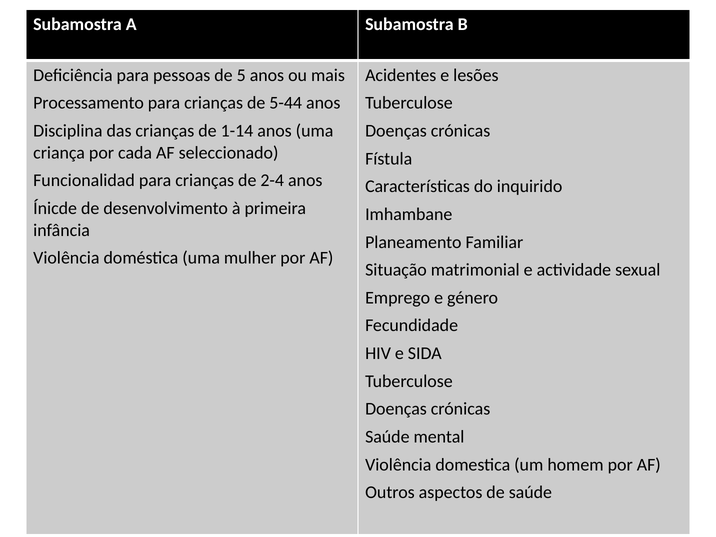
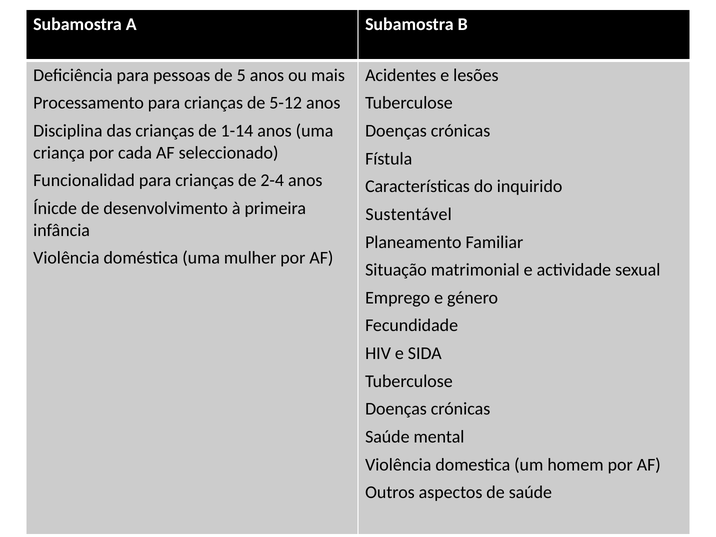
5-44: 5-44 -> 5-12 (286, 103)
Imhambane: Imhambane -> Sustentável (409, 214)
